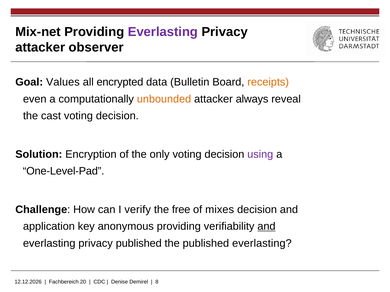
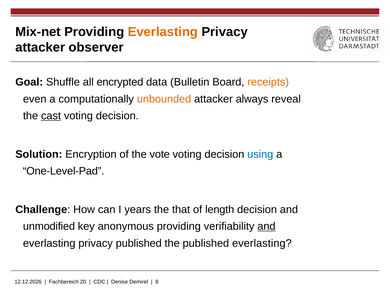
Everlasting colour: purple -> orange (163, 32)
Values: Values -> Shuffle (63, 82)
cast underline: none -> present (51, 116)
only: only -> vote (160, 154)
using colour: purple -> blue (260, 154)
verify: verify -> years (138, 210)
free: free -> that (181, 210)
mixes: mixes -> length (220, 210)
application: application -> unmodified (49, 227)
